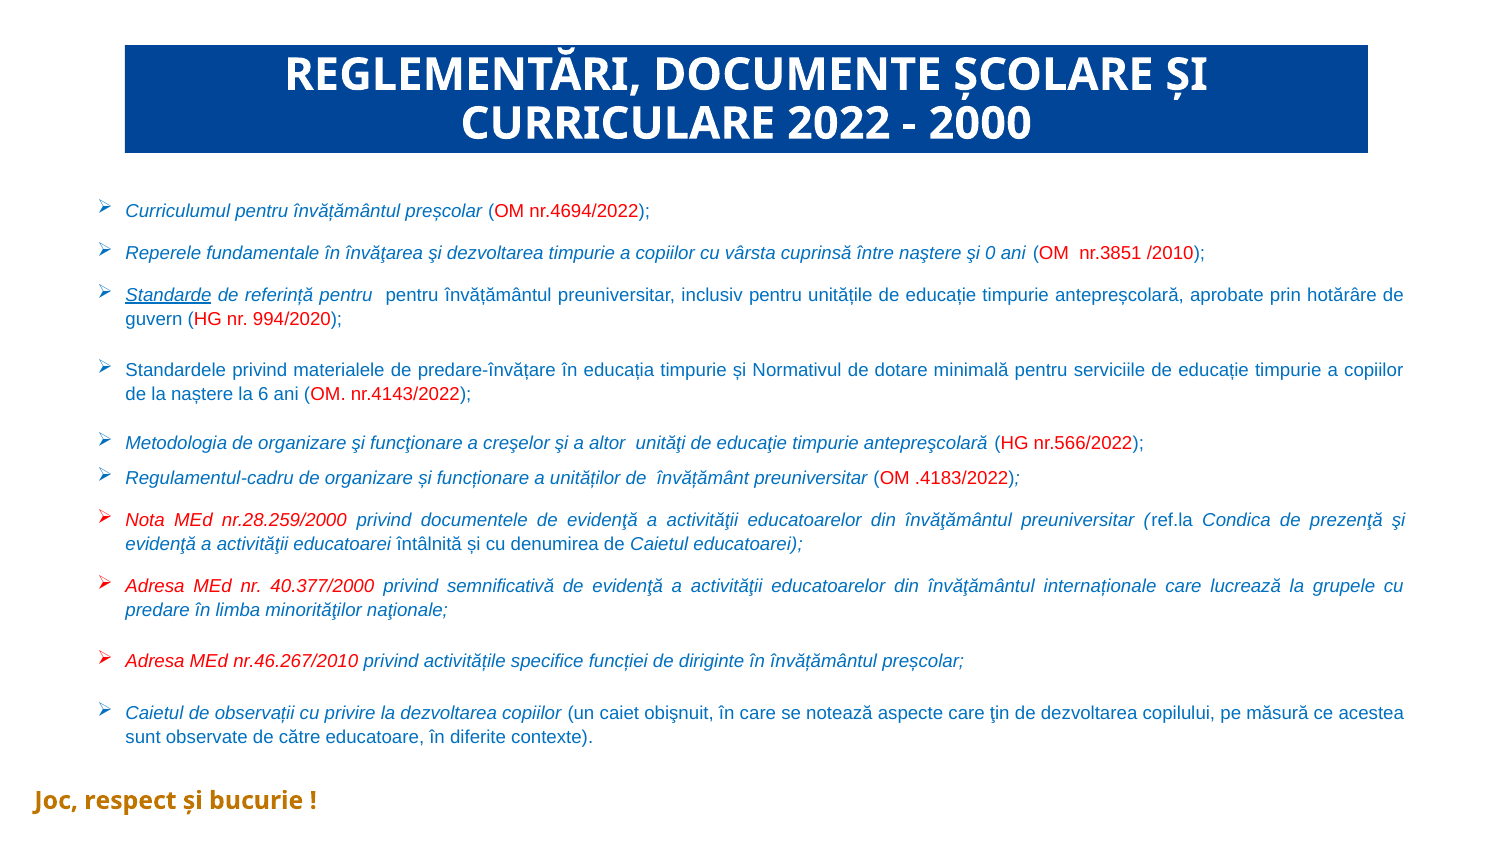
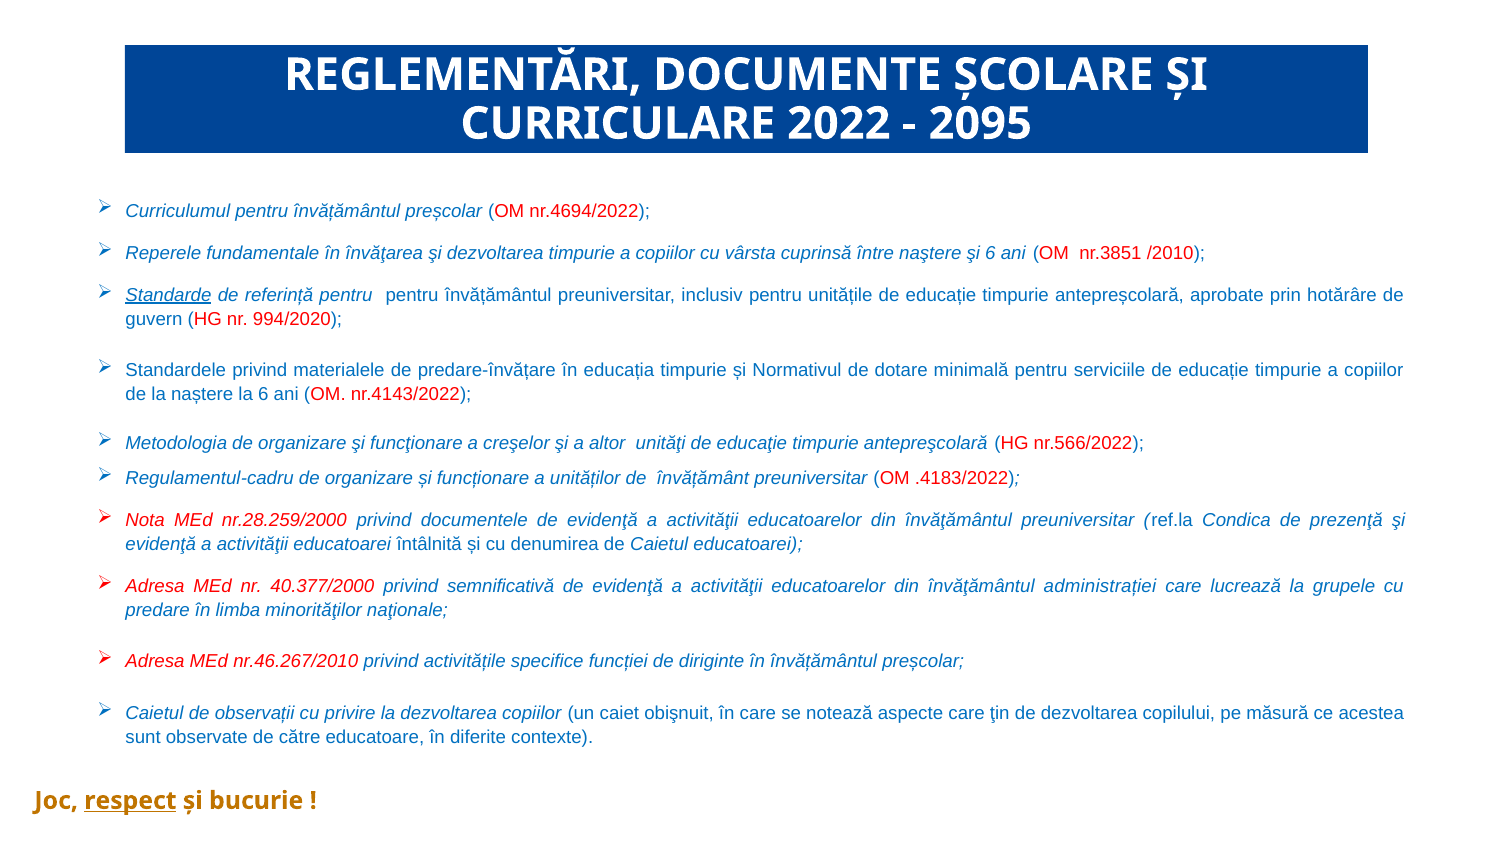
2000: 2000 -> 2095 (980, 124)
şi 0: 0 -> 6 (990, 253)
internaționale: internaționale -> administrației (1100, 586)
respect underline: none -> present (130, 800)
